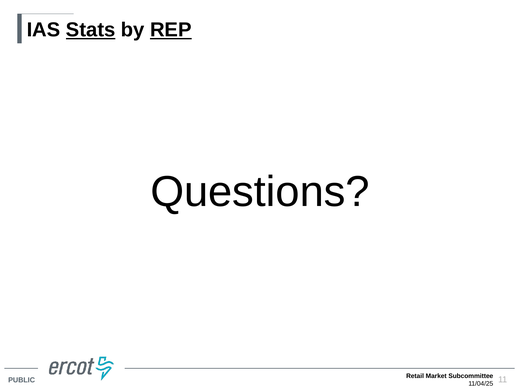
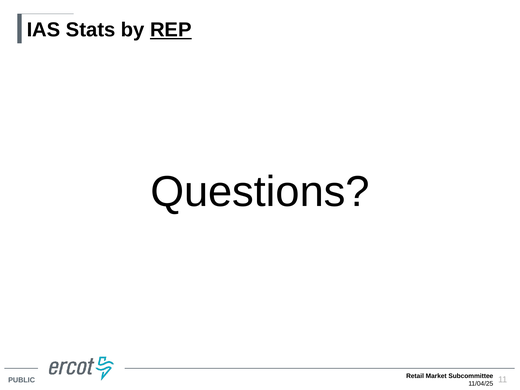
Stats underline: present -> none (91, 30)
